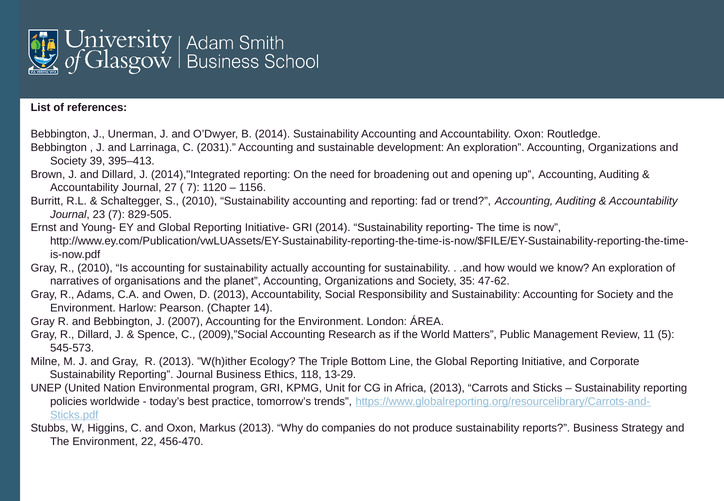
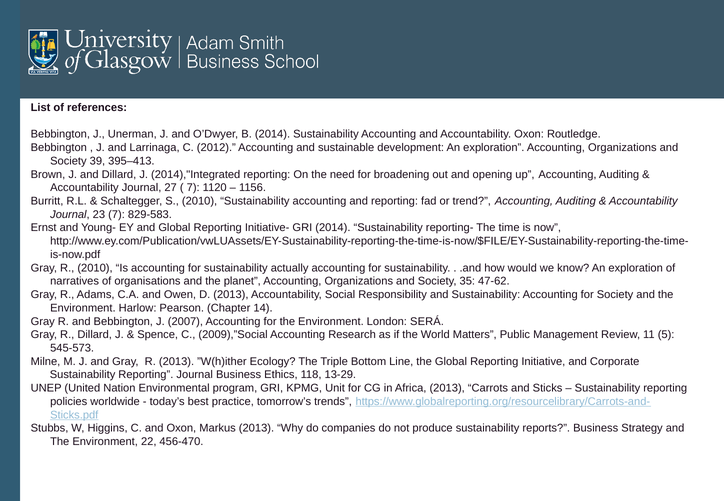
2031: 2031 -> 2012 (216, 148)
829-505: 829-505 -> 829-583 (150, 215)
ÁREA: ÁREA -> SERÁ (427, 321)
